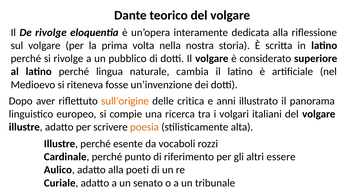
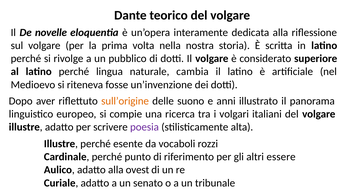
De rivolge: rivolge -> novelle (51, 32)
critica: critica -> suono (191, 101)
poesia colour: orange -> purple (144, 127)
poeti: poeti -> ovest (137, 170)
